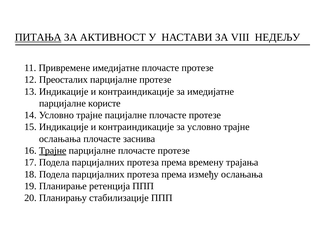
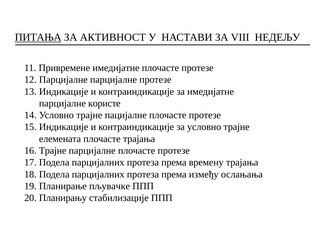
12 Преосталих: Преосталих -> Парцијалне (63, 80)
ослањања: ослањања -> елемената (60, 139)
плочасте заснива: заснива -> трајања (139, 139)
Трајне underline: present -> none (53, 151)
ретенција: ретенција -> пљувачке (110, 186)
